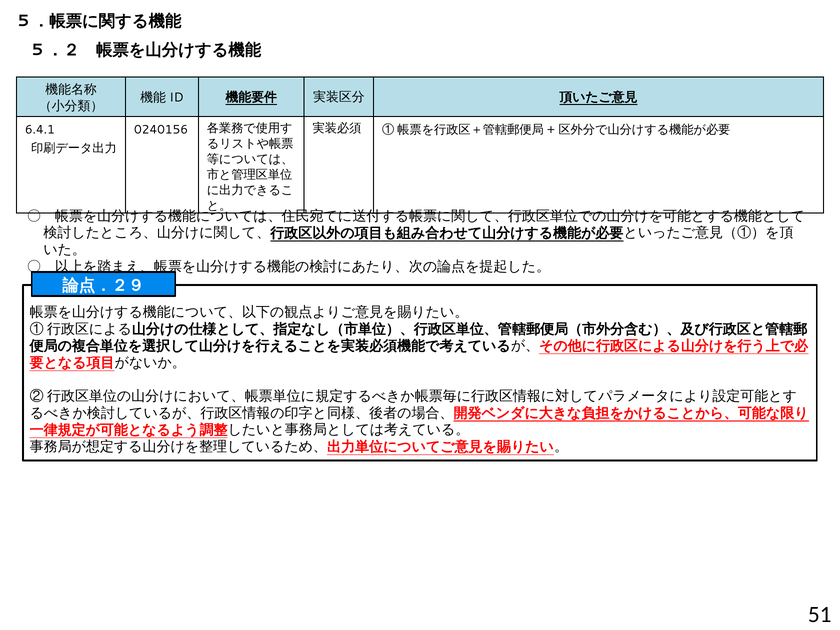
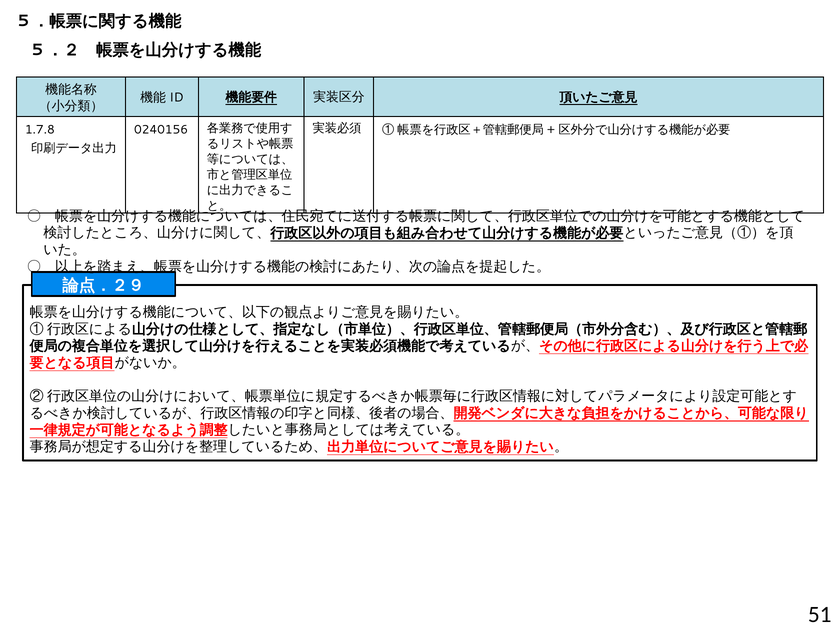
6.4.1: 6.4.1 -> 1.7.8 (40, 130)
